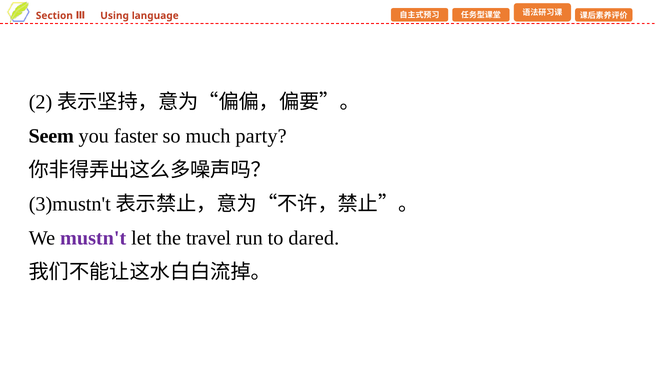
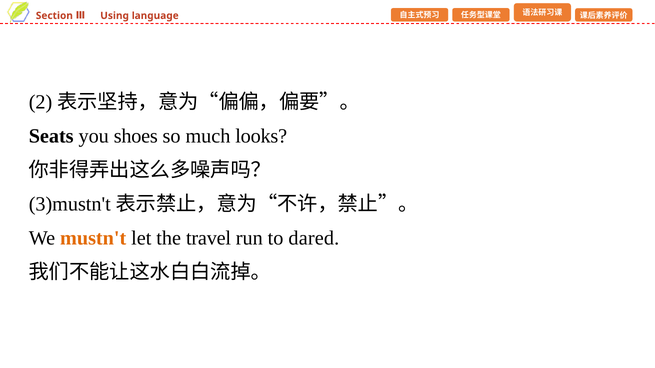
Seem: Seem -> Seats (51, 136)
faster: faster -> shoes (136, 136)
party: party -> looks (261, 136)
mustn't colour: purple -> orange (93, 238)
